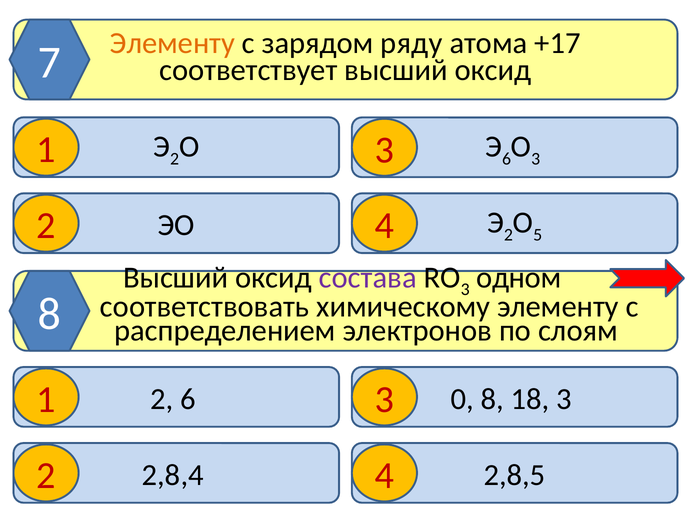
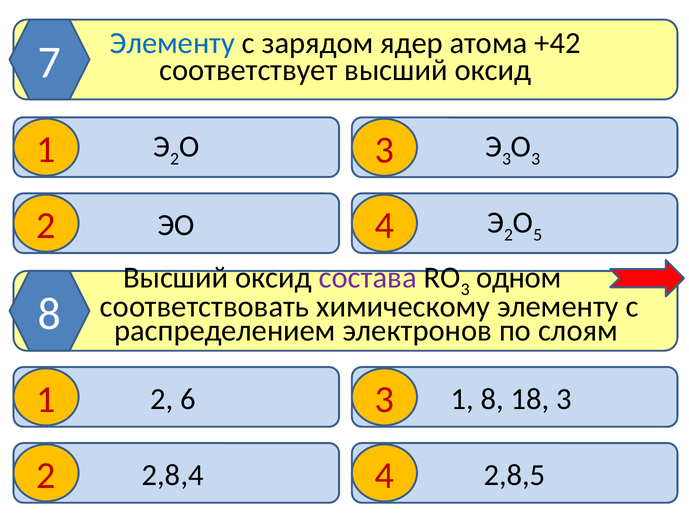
Элементу colour: orange -> blue (172, 43)
ряду: ряду -> ядер (412, 43)
+17: +17 -> +42 (557, 43)
6: 6 -> 3 (507, 159)
6 0: 0 -> 1 (462, 399)
